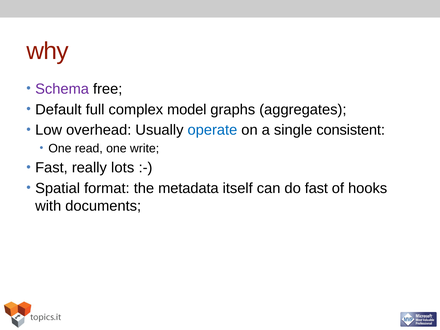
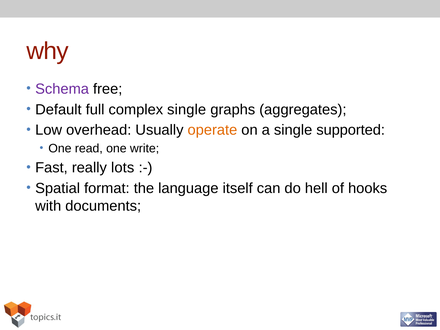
complex model: model -> single (187, 110)
operate colour: blue -> orange (212, 130)
consistent: consistent -> supported (351, 130)
metadata: metadata -> language (188, 188)
do fast: fast -> hell (316, 188)
